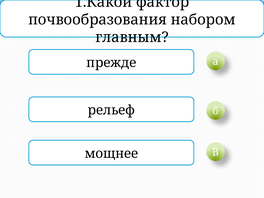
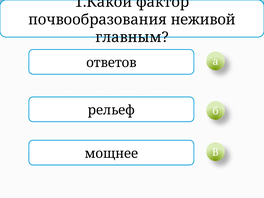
набором: набором -> неживой (203, 20)
прежде: прежде -> ответов (111, 63)
